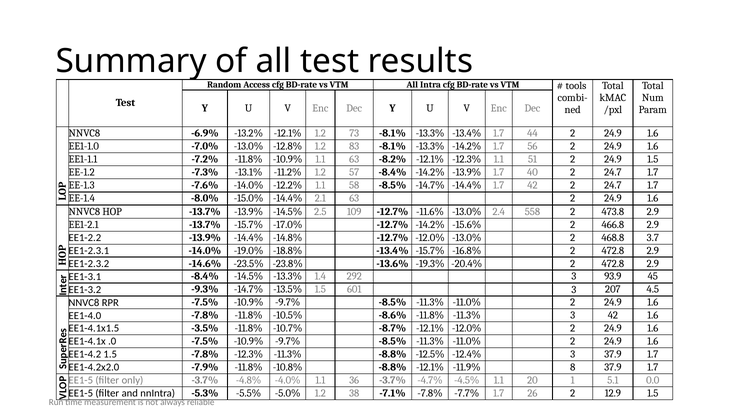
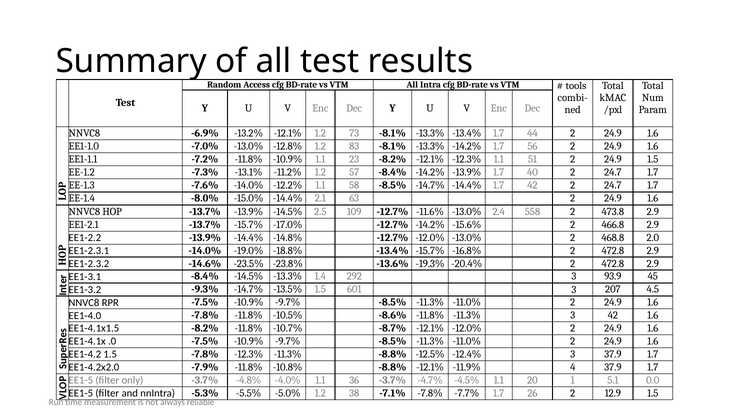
1.1 63: 63 -> 23 (354, 159)
3.7: 3.7 -> 2.0 (653, 238)
EE1-4.1x1.5 -3.5%: -3.5% -> -8.2% (205, 328)
8: 8 -> 4 (573, 367)
